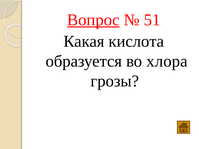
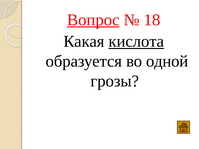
51: 51 -> 18 (152, 20)
кислота underline: none -> present (136, 41)
хлора: хлора -> одной (167, 61)
